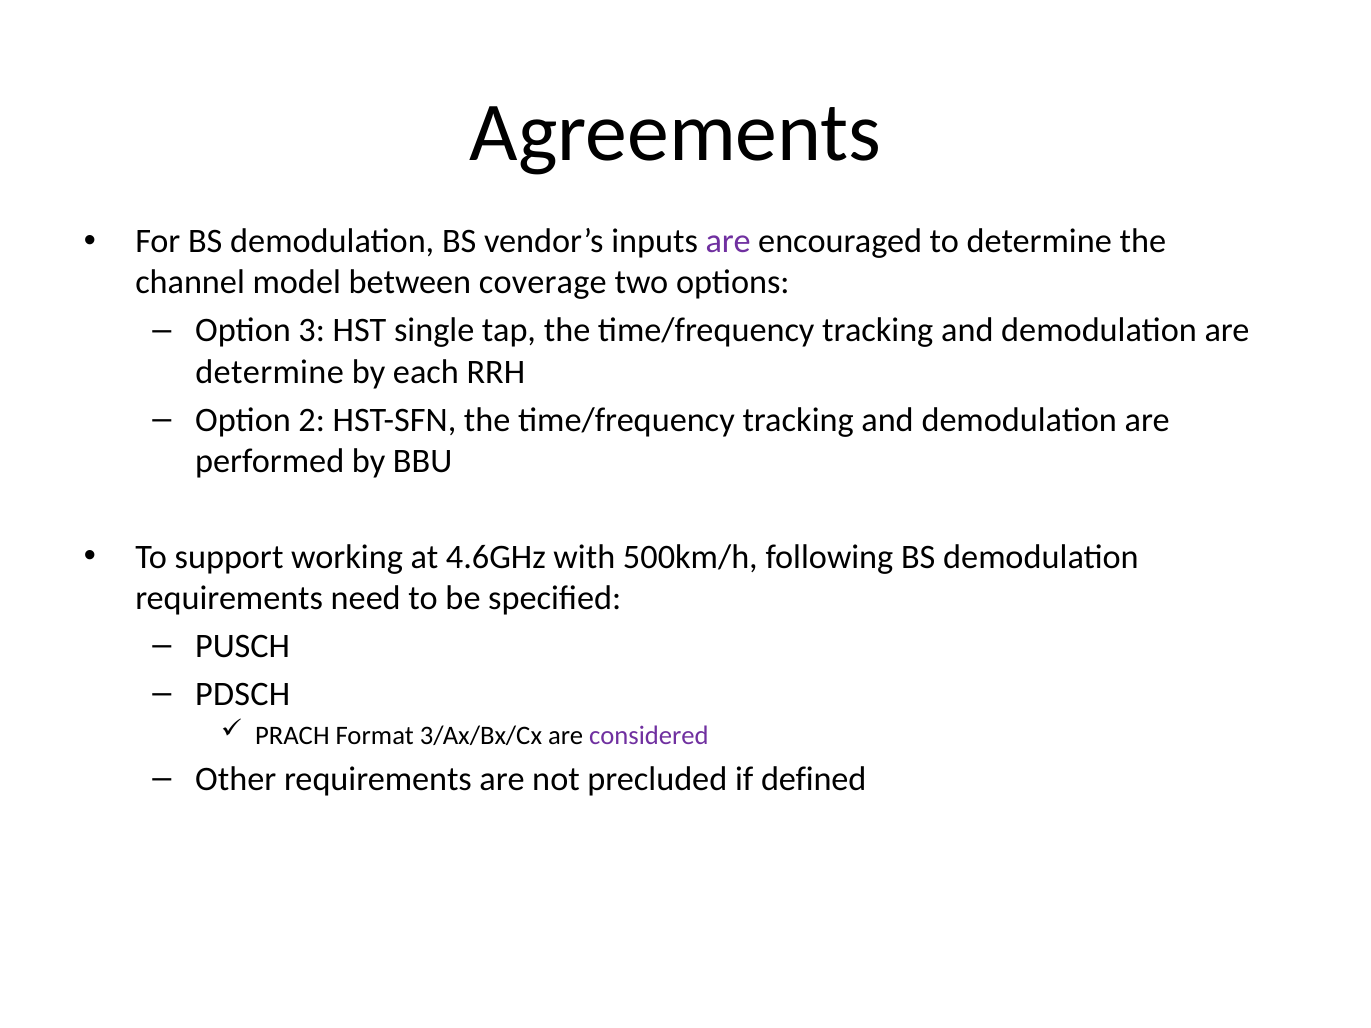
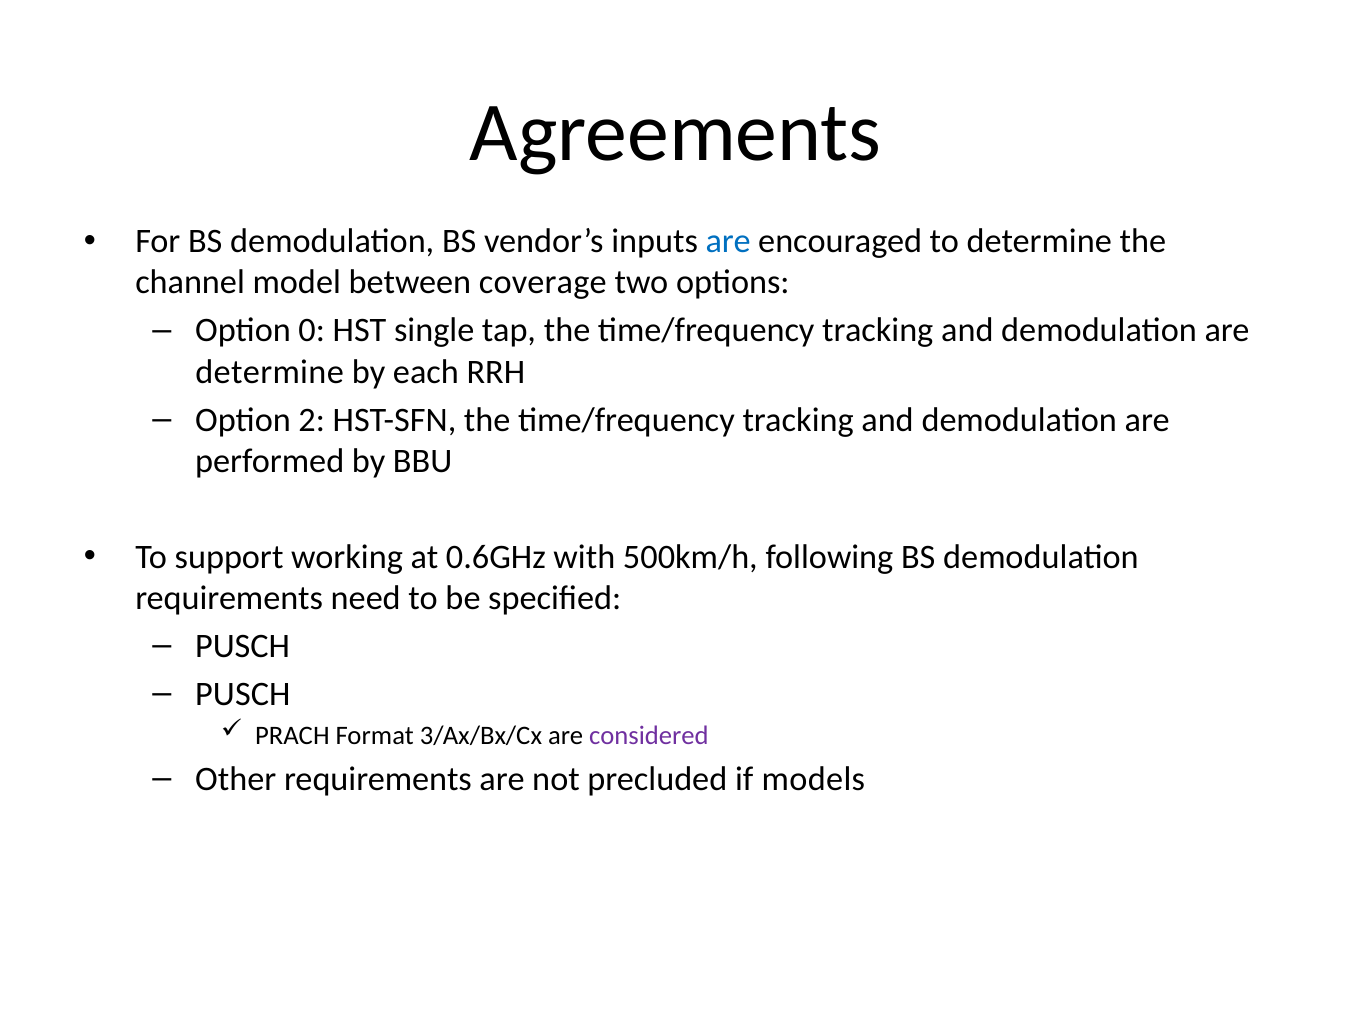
are colour: purple -> blue (728, 242)
3: 3 -> 0 (312, 331)
4.6GHz: 4.6GHz -> 0.6GHz (496, 557)
PDSCH: PDSCH -> PUSCH (243, 694)
defined: defined -> models (813, 779)
